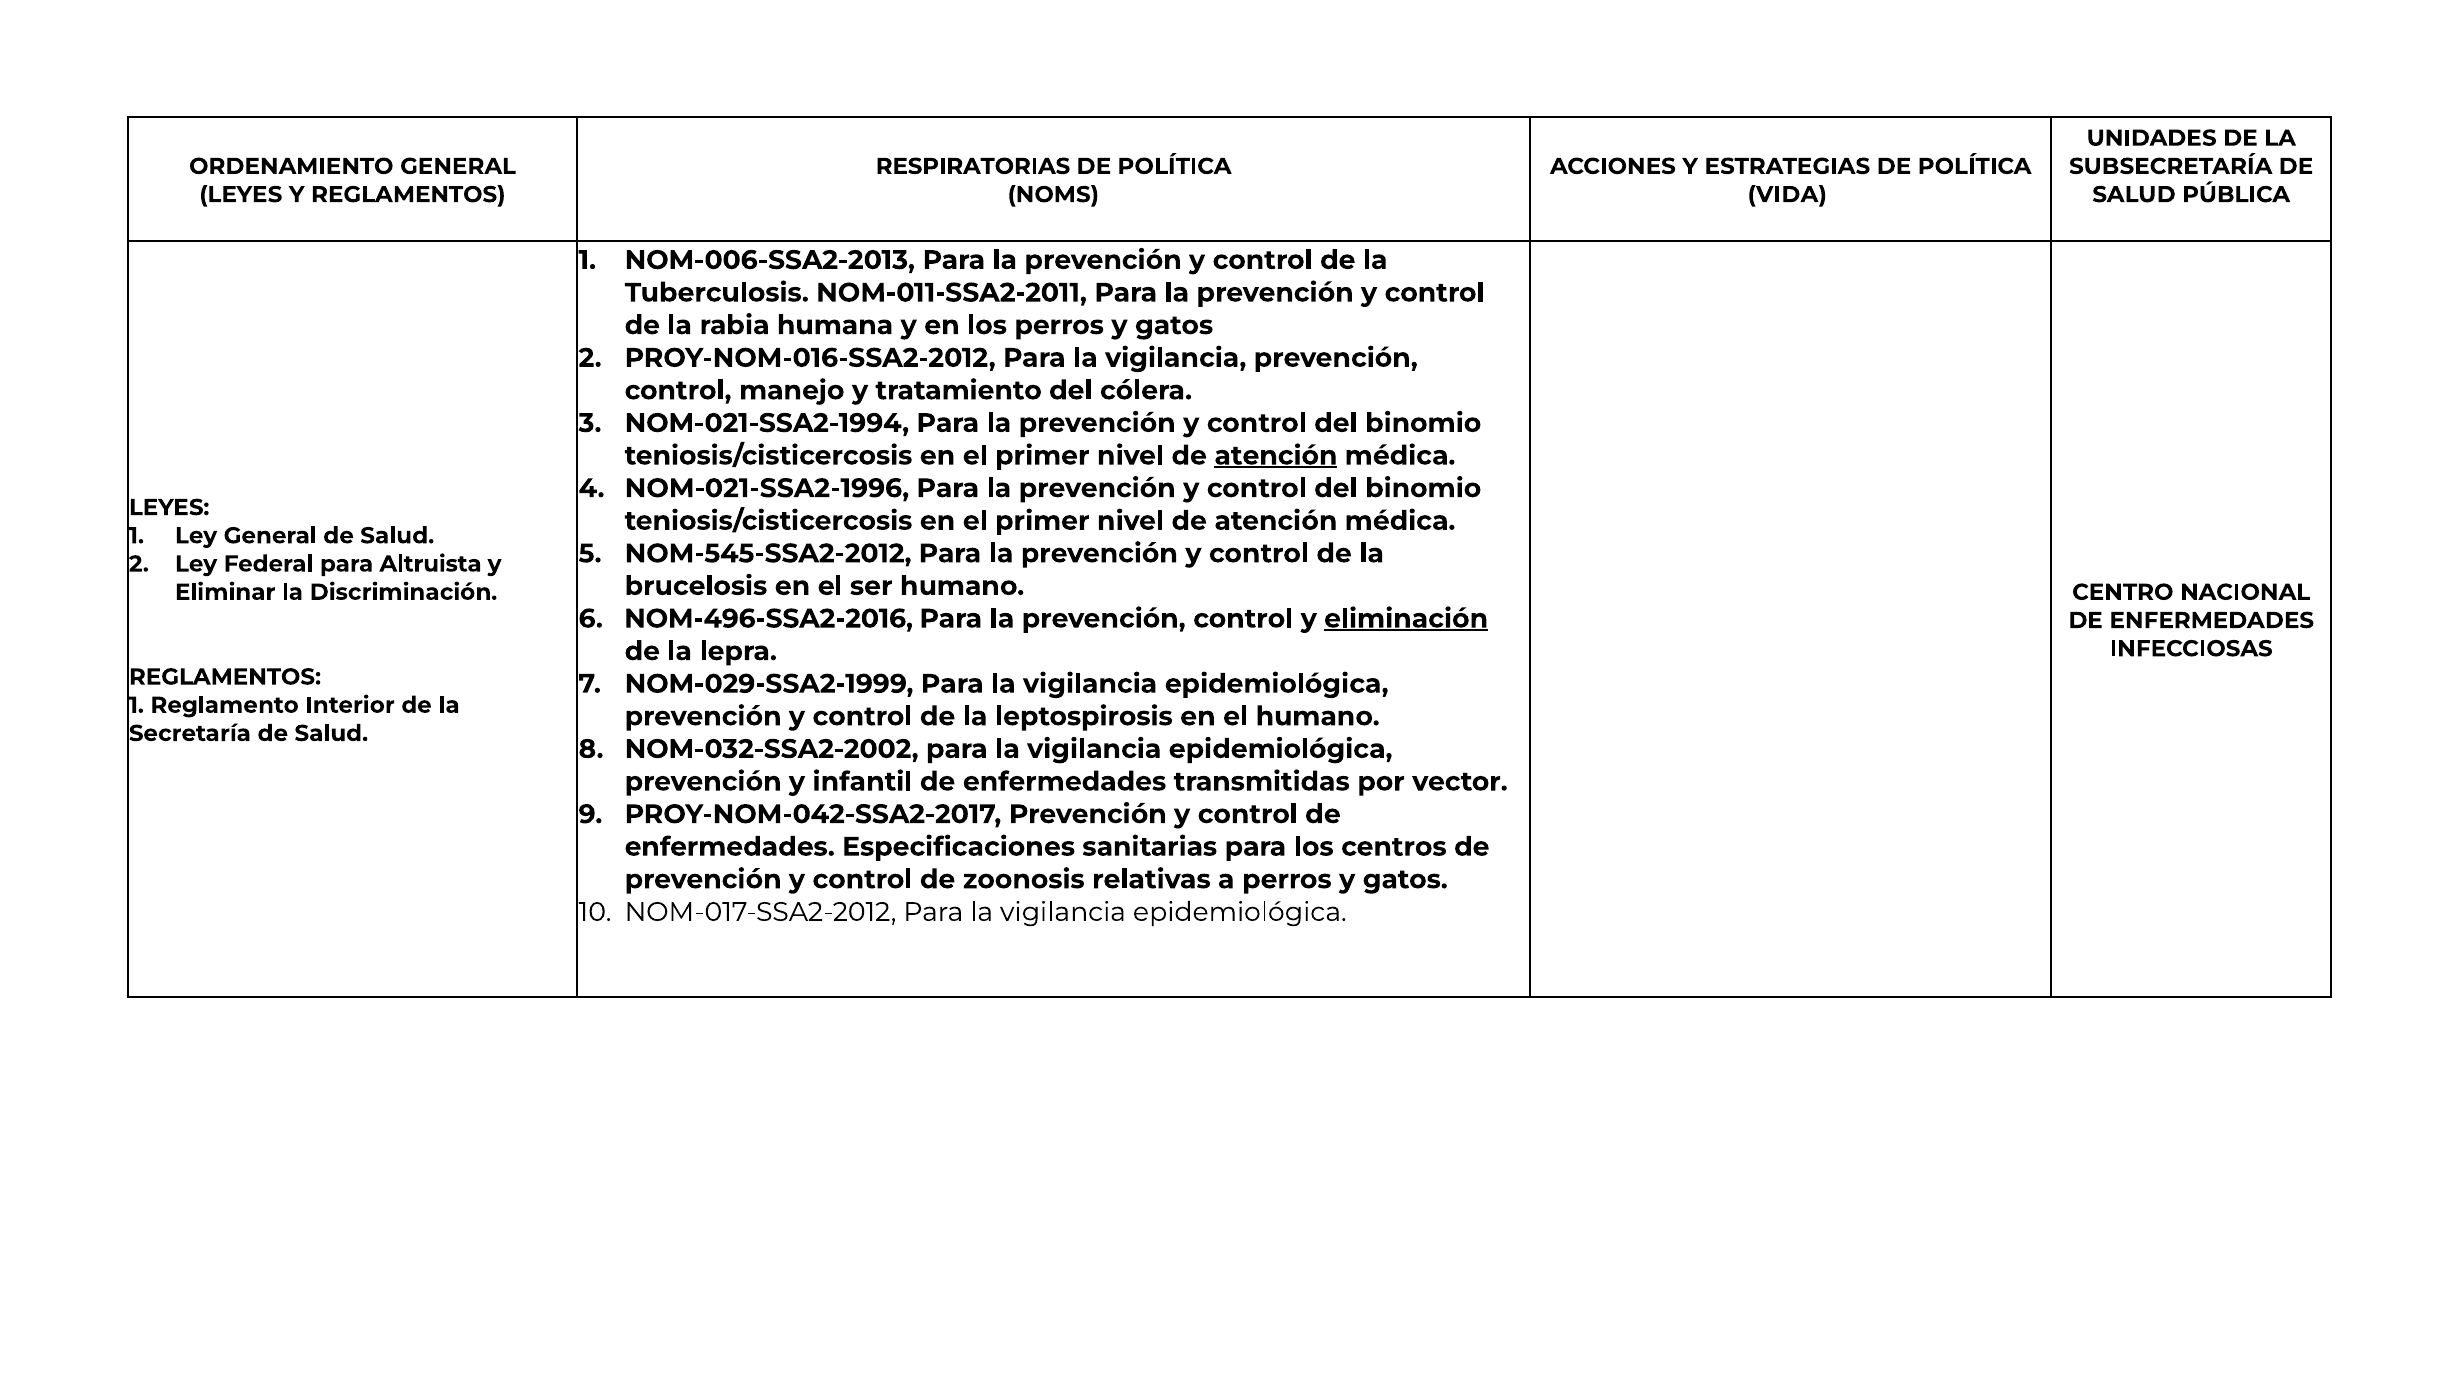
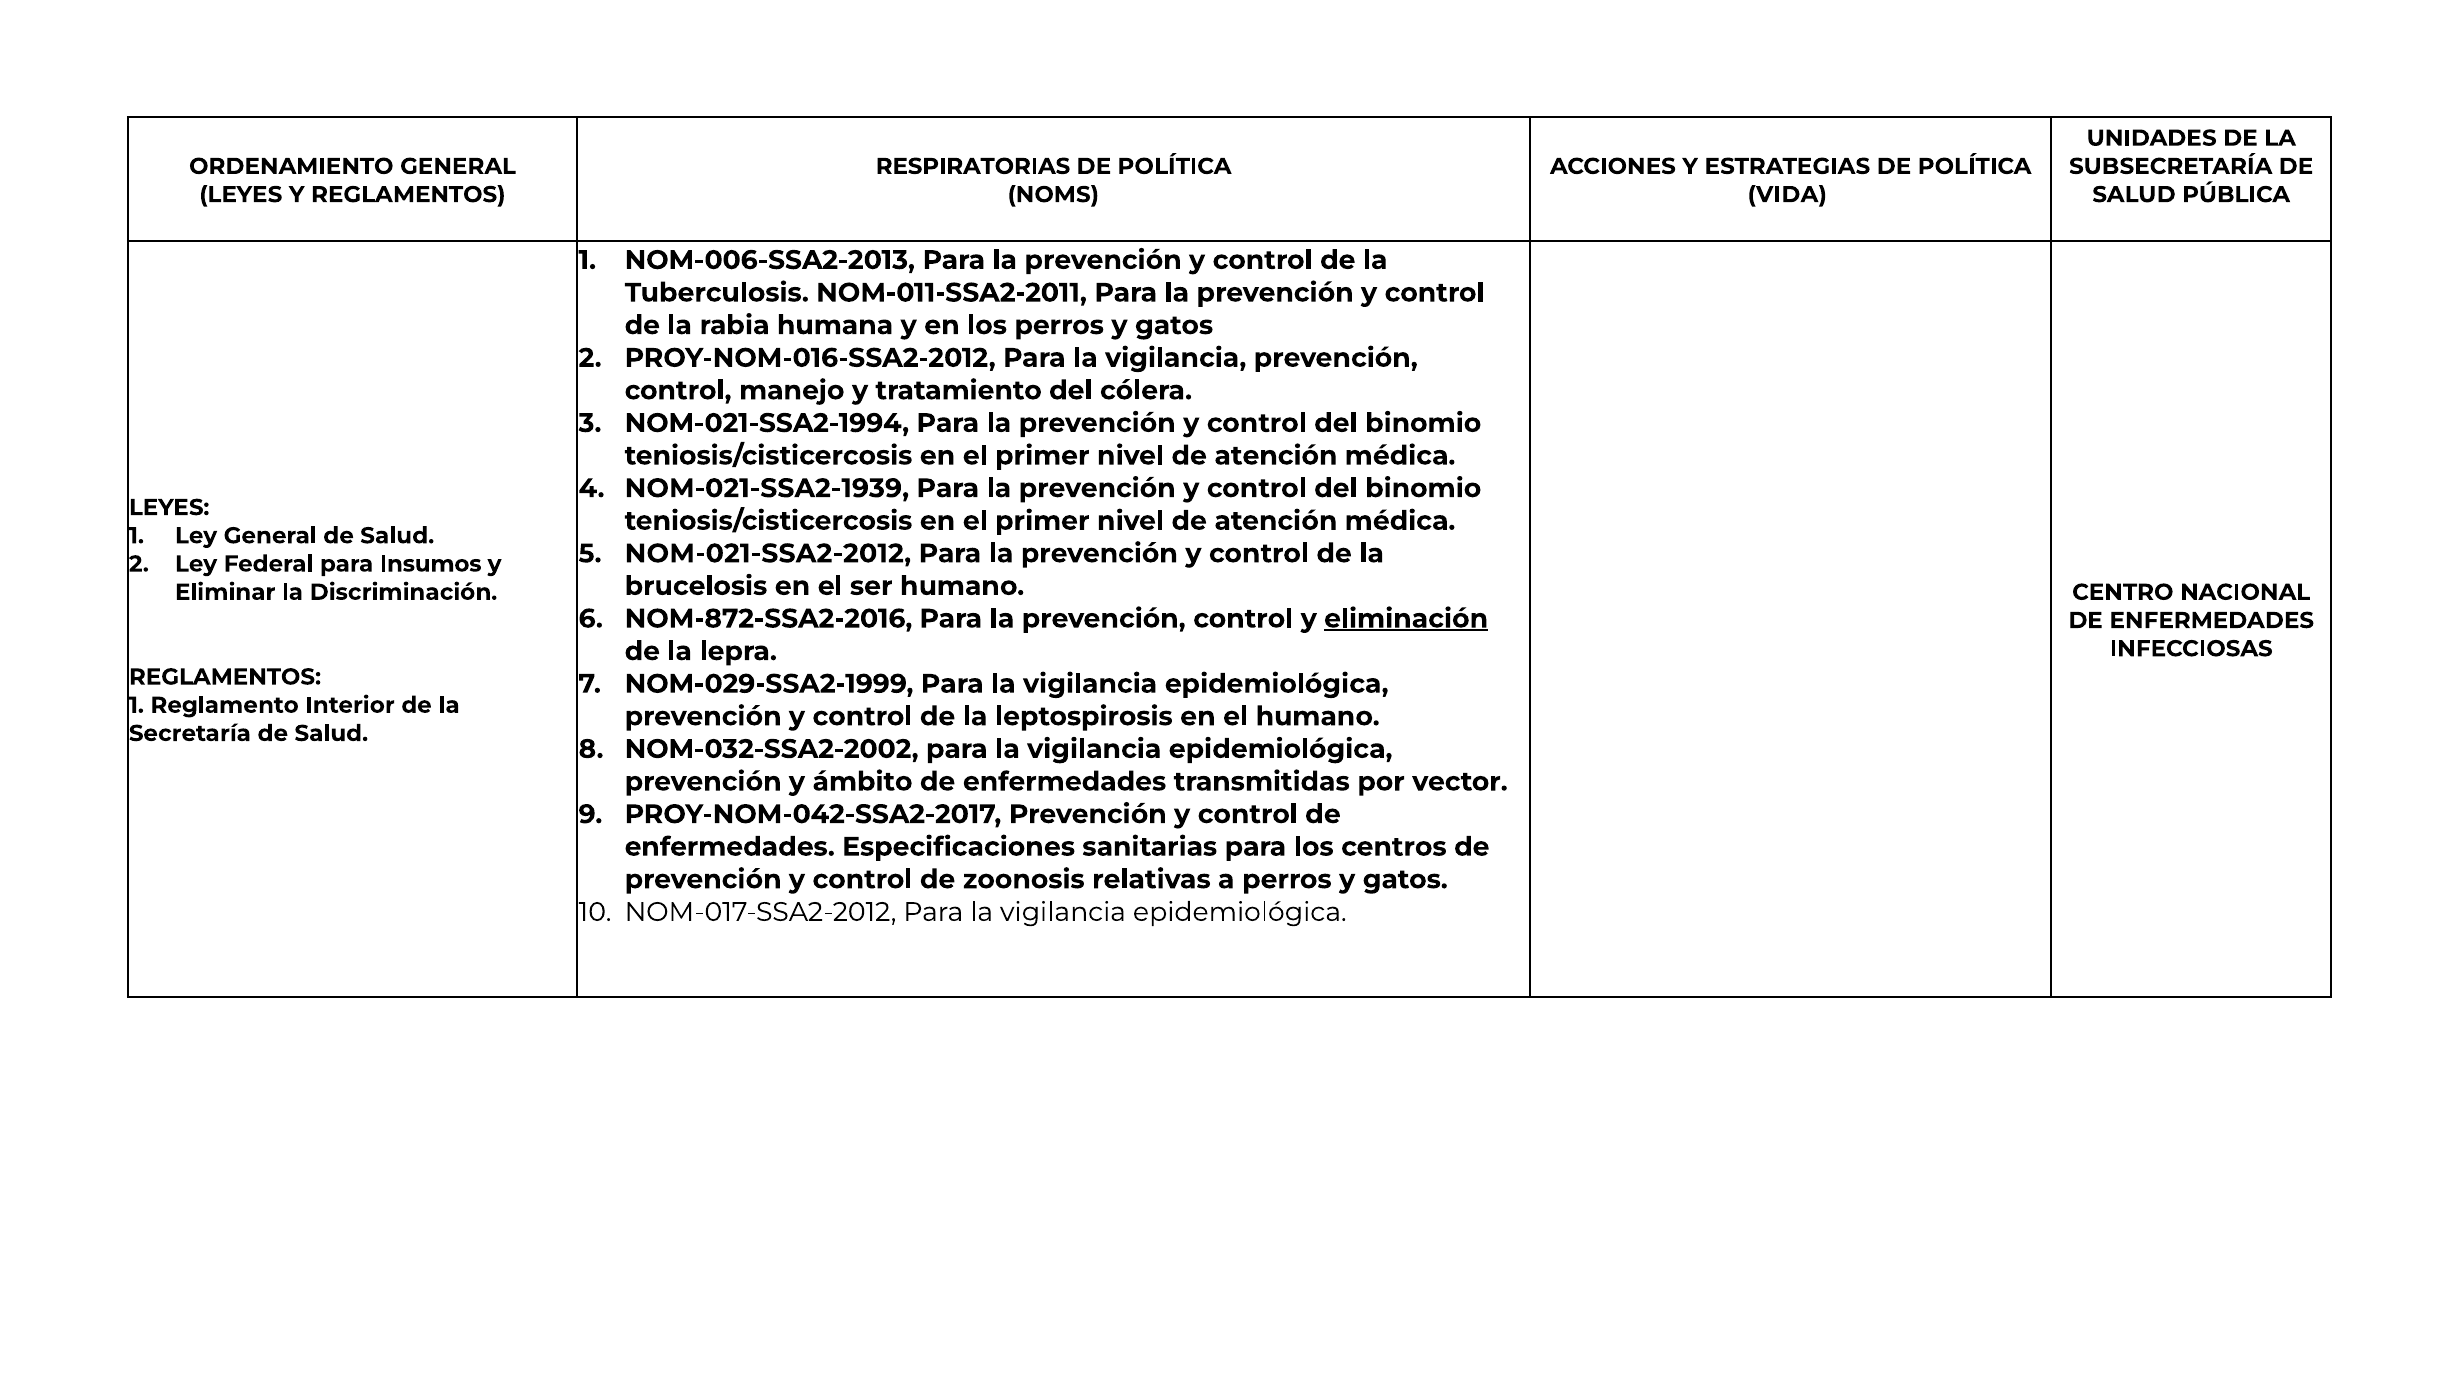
atención underline: present -> none (1276, 456)
NOM-021-SSA2-1996: NOM-021-SSA2-1996 -> NOM-021-SSA2-1939 (767, 488)
NOM-545-SSA2-2012: NOM-545-SSA2-2012 -> NOM-021-SSA2-2012 (768, 554)
Altruista: Altruista -> Insumos (431, 564)
NOM-496-SSA2-2016: NOM-496-SSA2-2016 -> NOM-872-SSA2-2016 (768, 619)
infantil: infantil -> ámbito (863, 782)
